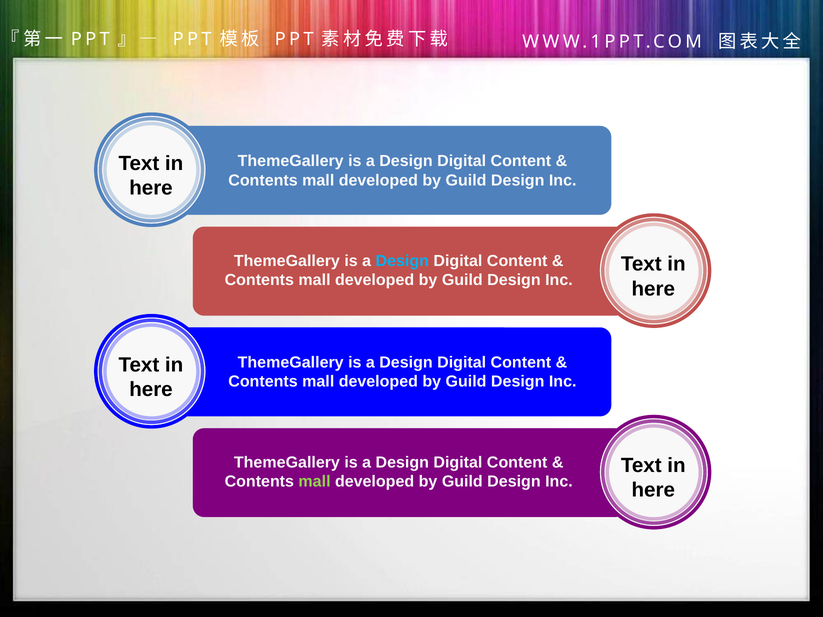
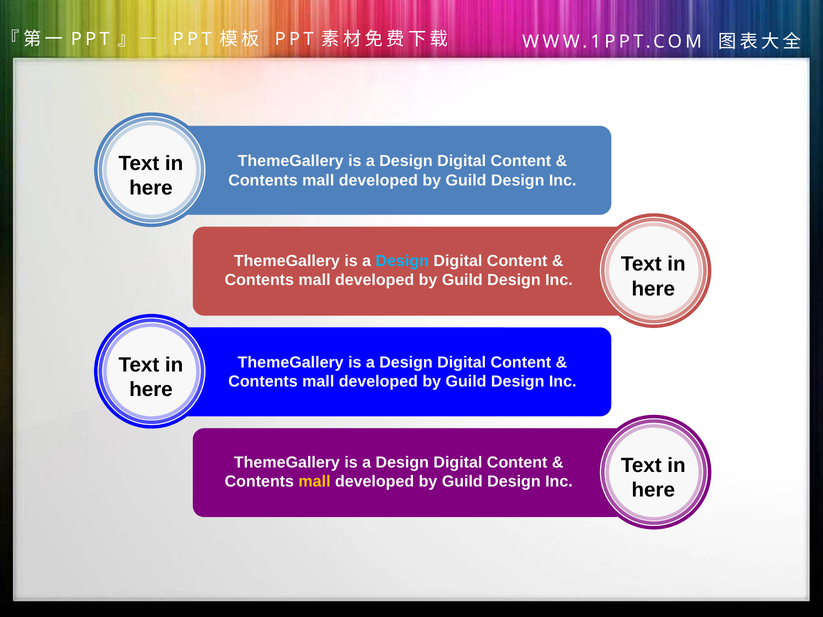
mall colour: light green -> yellow (315, 482)
